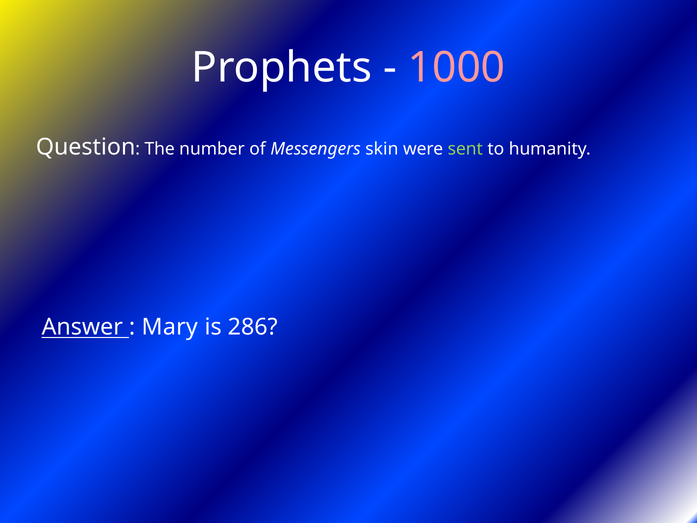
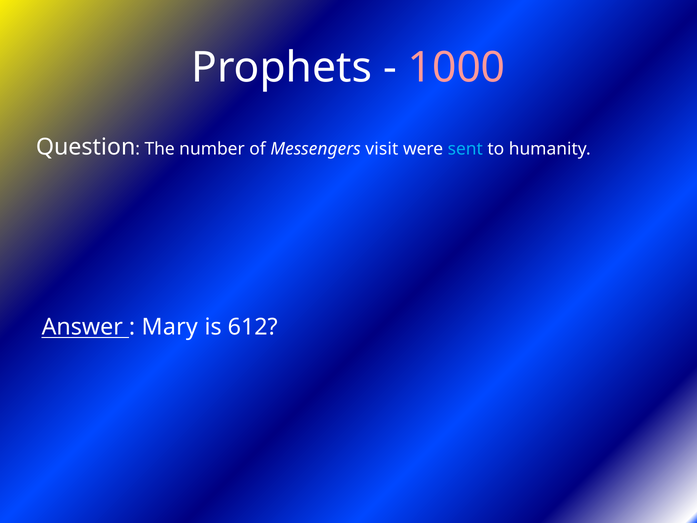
skin: skin -> visit (382, 149)
sent colour: light green -> light blue (465, 149)
286: 286 -> 612 (253, 327)
